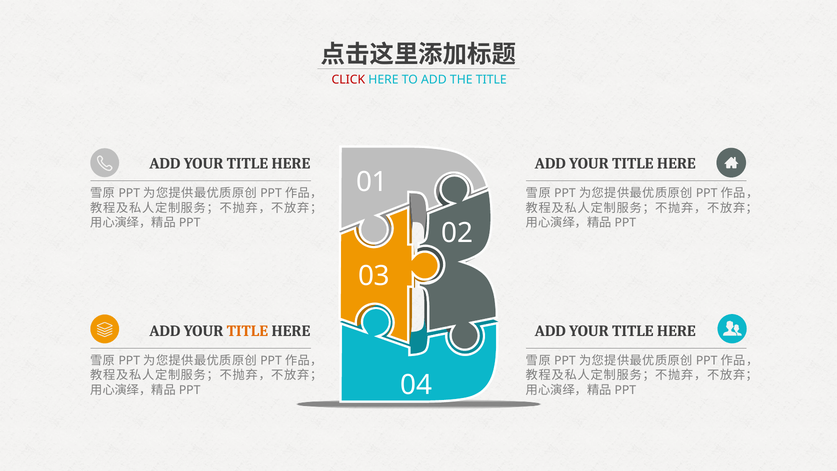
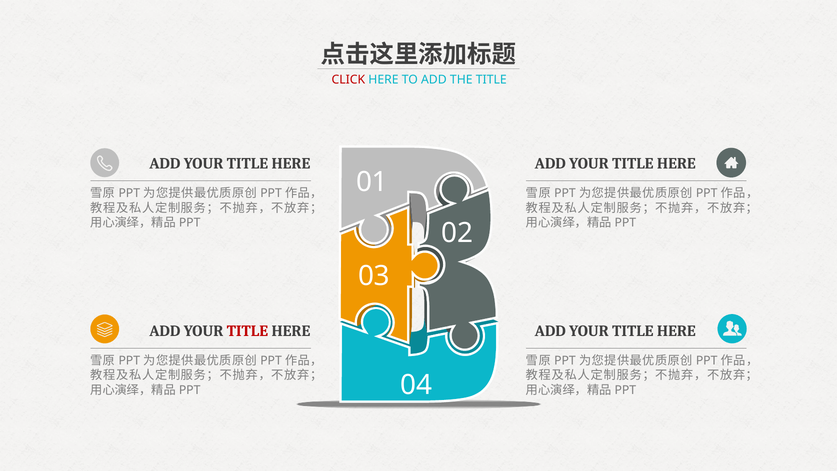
TITLE colour: orange -> red (247, 331)
